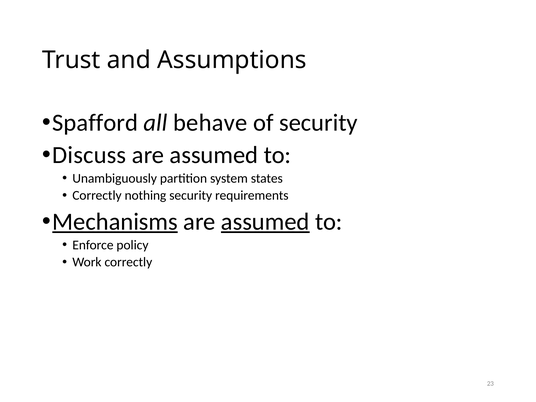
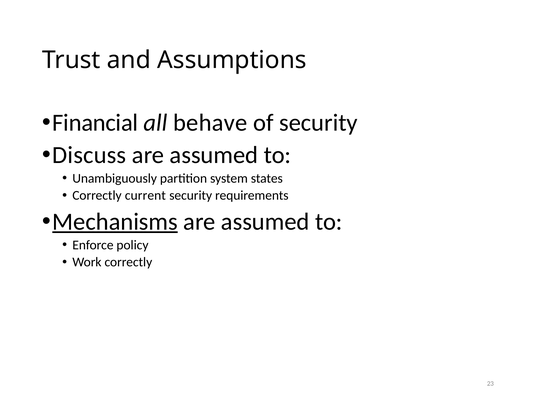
Spafford: Spafford -> Financial (95, 123)
nothing: nothing -> current (145, 196)
assumed underline: present -> none (265, 222)
